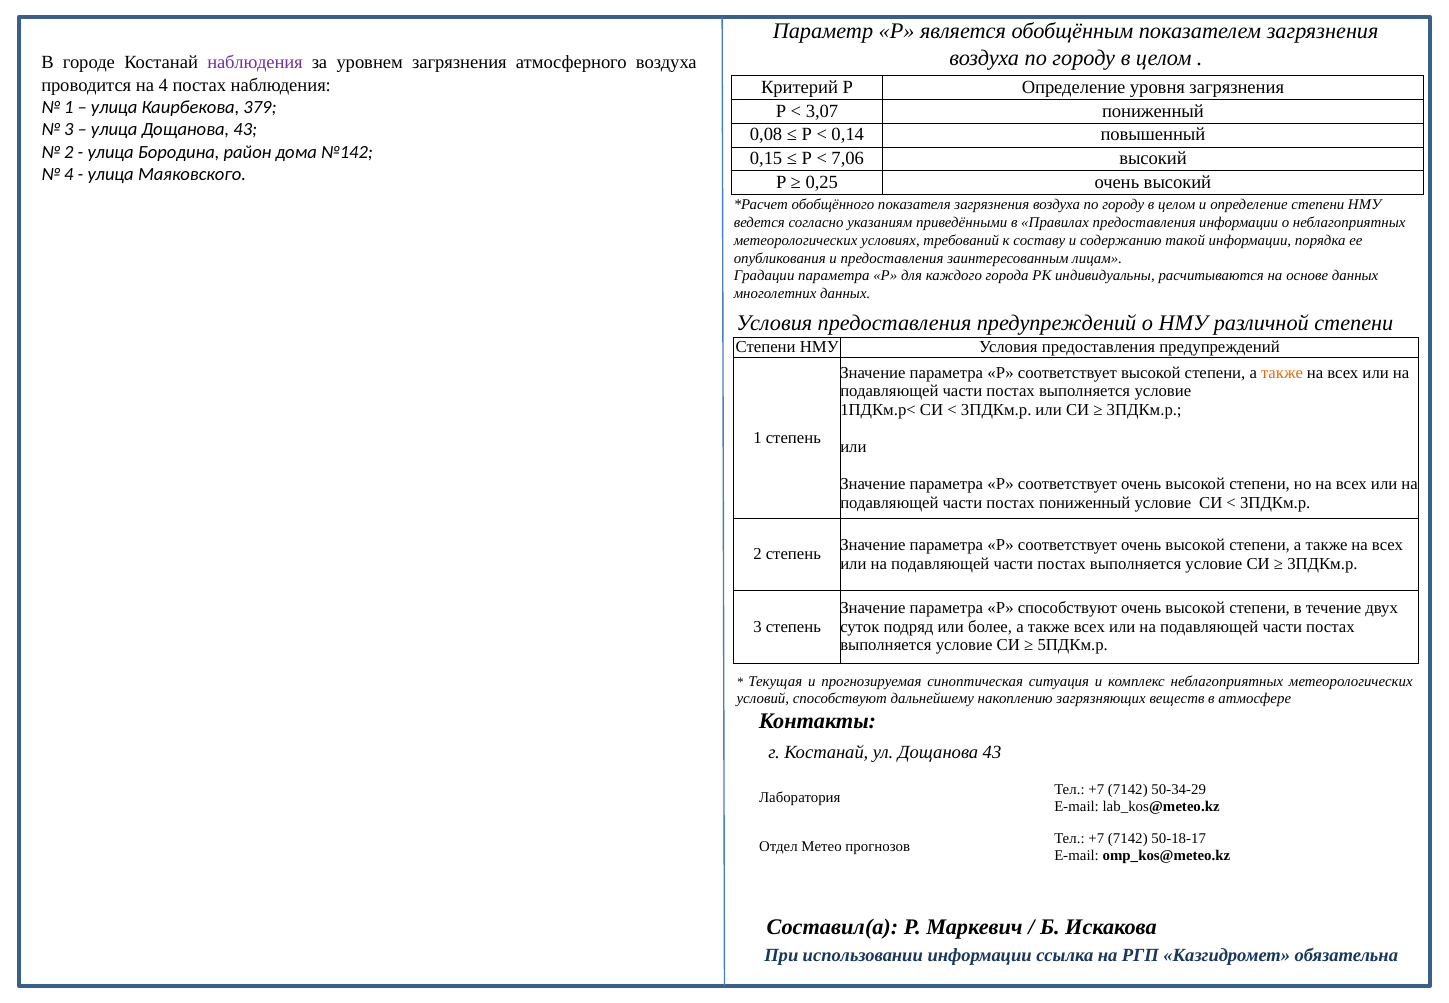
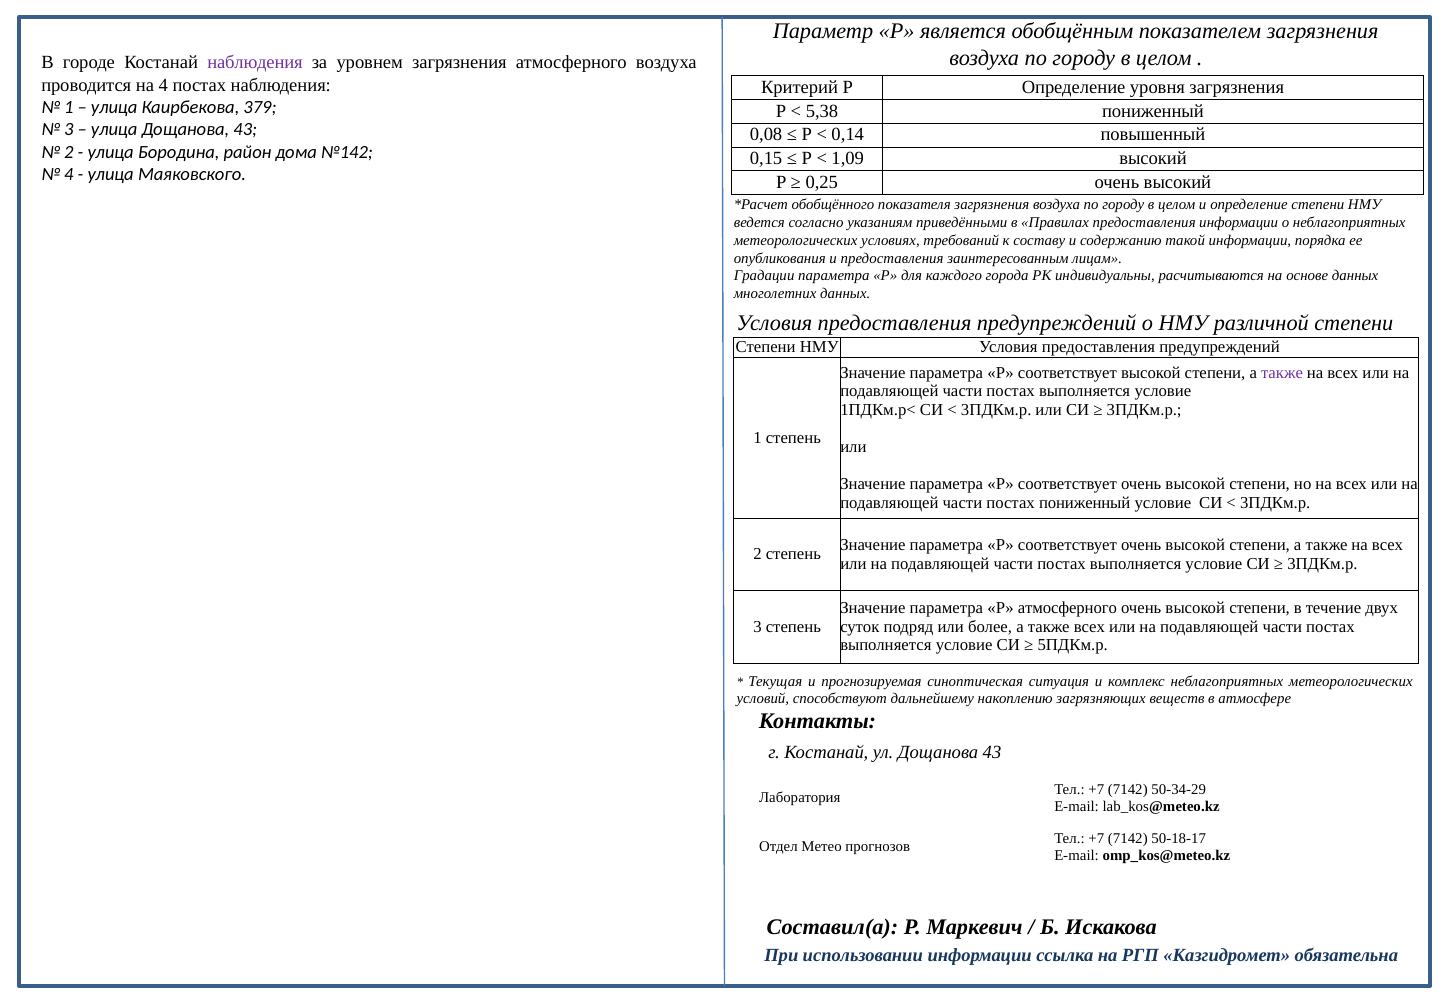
3,07: 3,07 -> 5,38 (822, 111)
7,06: 7,06 -> 1,09 (848, 159)
также colour: orange -> purple (1282, 373)
Р способствуют: способствуют -> атмосферного (1067, 608)
